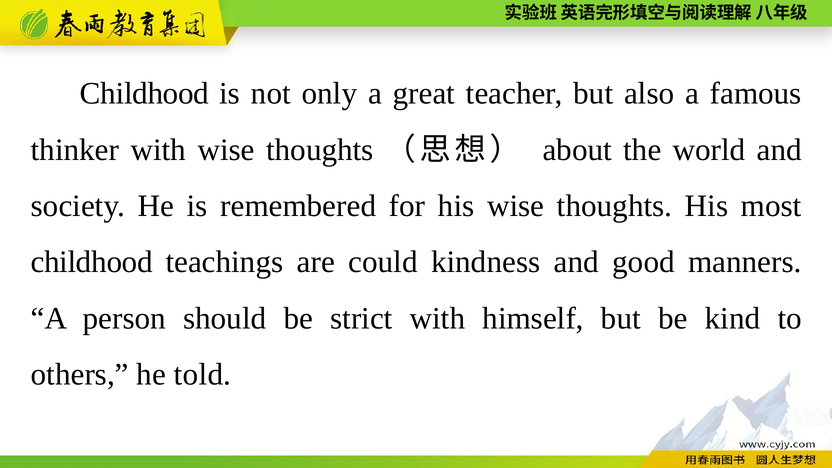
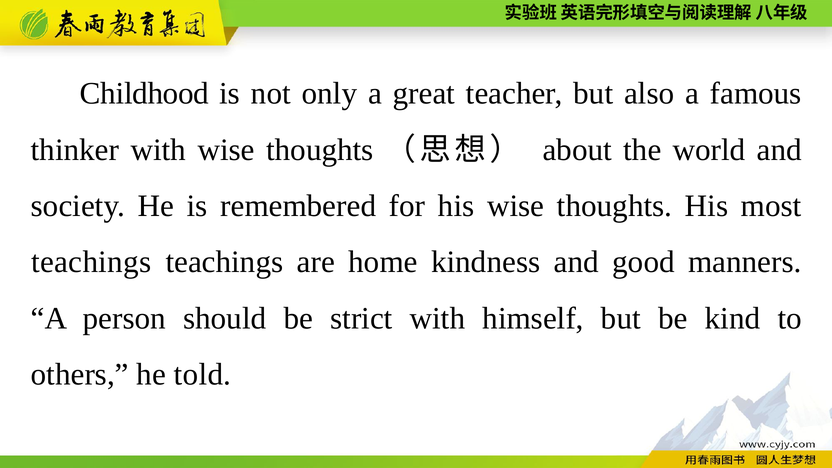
childhood: childhood -> teachings (91, 262)
could: could -> home (383, 262)
